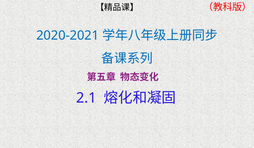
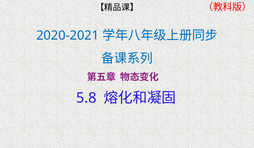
2.1: 2.1 -> 5.8 (86, 98)
